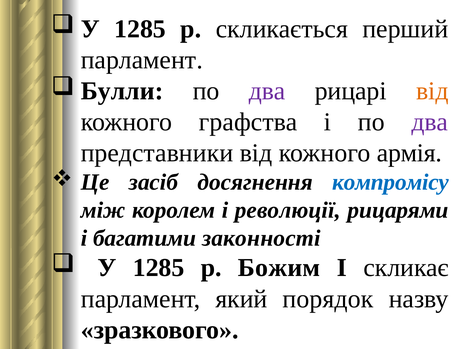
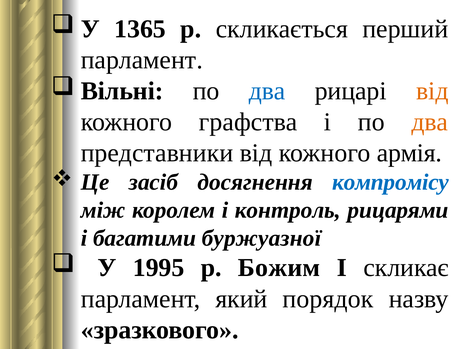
1285: 1285 -> 1365 (140, 29)
Булли: Булли -> Вільні (122, 91)
два colour: purple -> blue (267, 91)
два colour: purple -> orange (430, 122)
революції: революції -> контроль (288, 211)
законності: законності -> буржуазної (261, 238)
1285: 1285 -> 1995 (159, 268)
